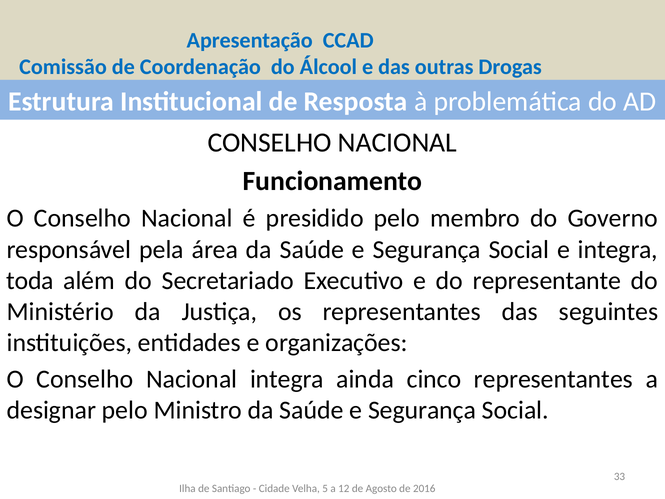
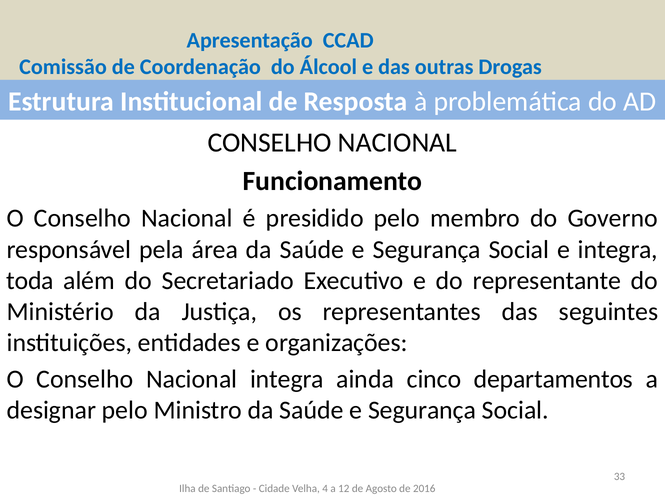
cinco representantes: representantes -> departamentos (554, 379)
5: 5 -> 4 (325, 488)
